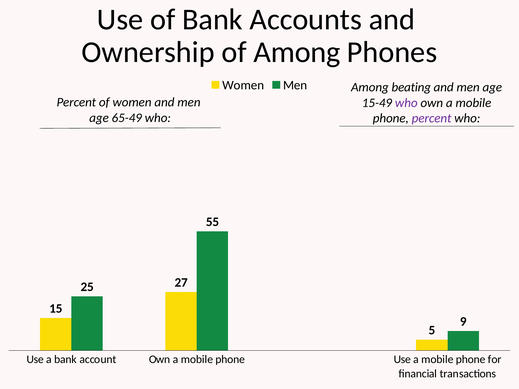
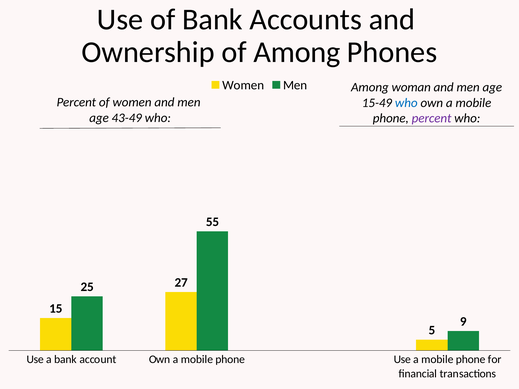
beating: beating -> woman (411, 87)
who colour: purple -> blue (406, 103)
65-49: 65-49 -> 43-49 (127, 118)
